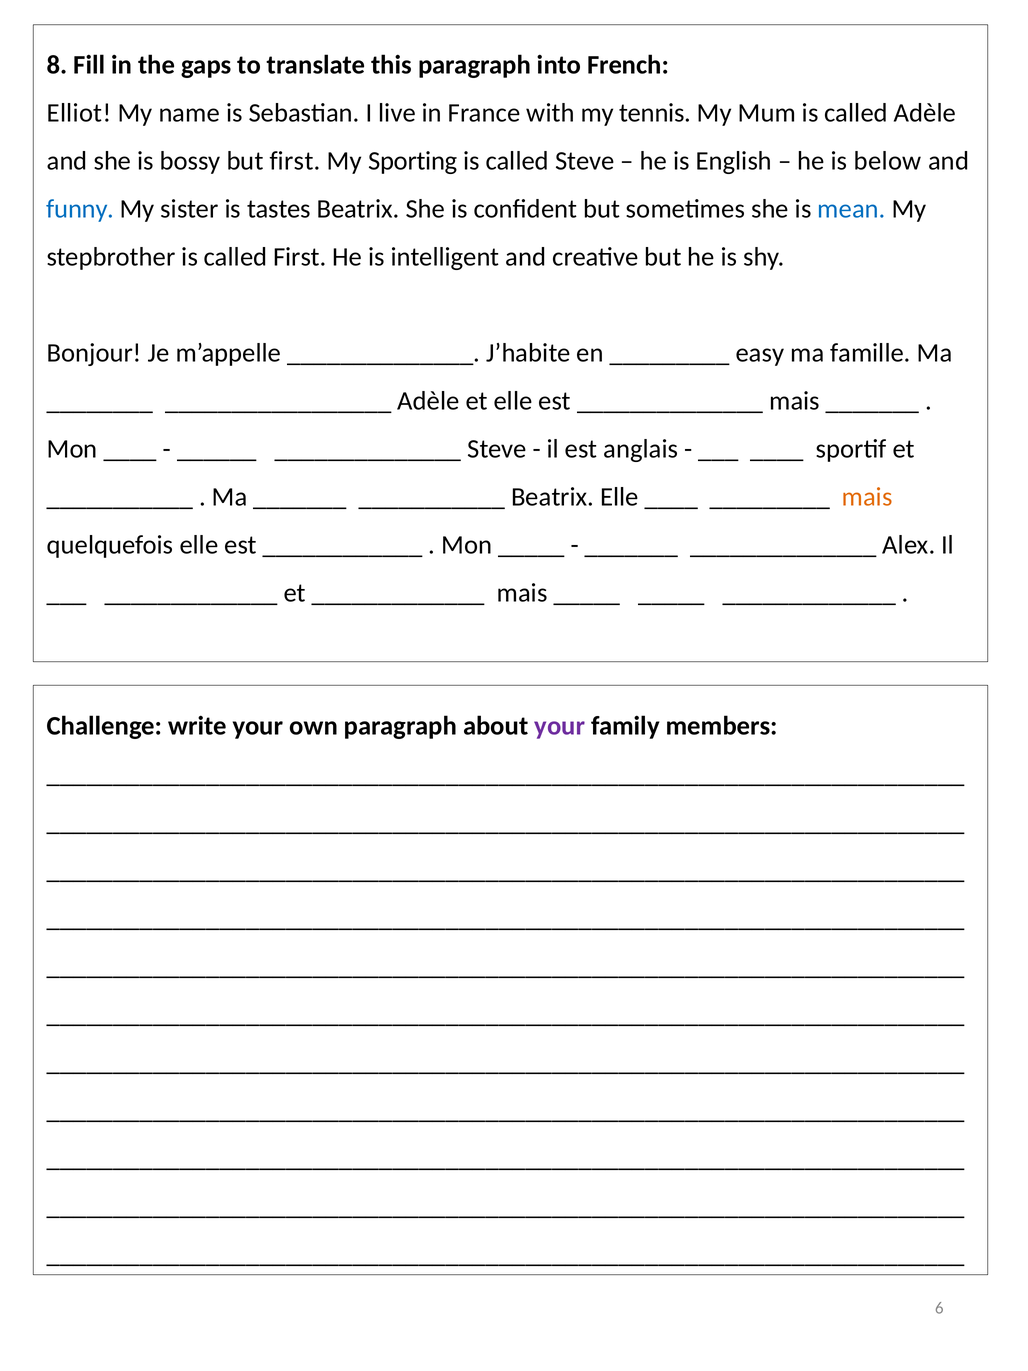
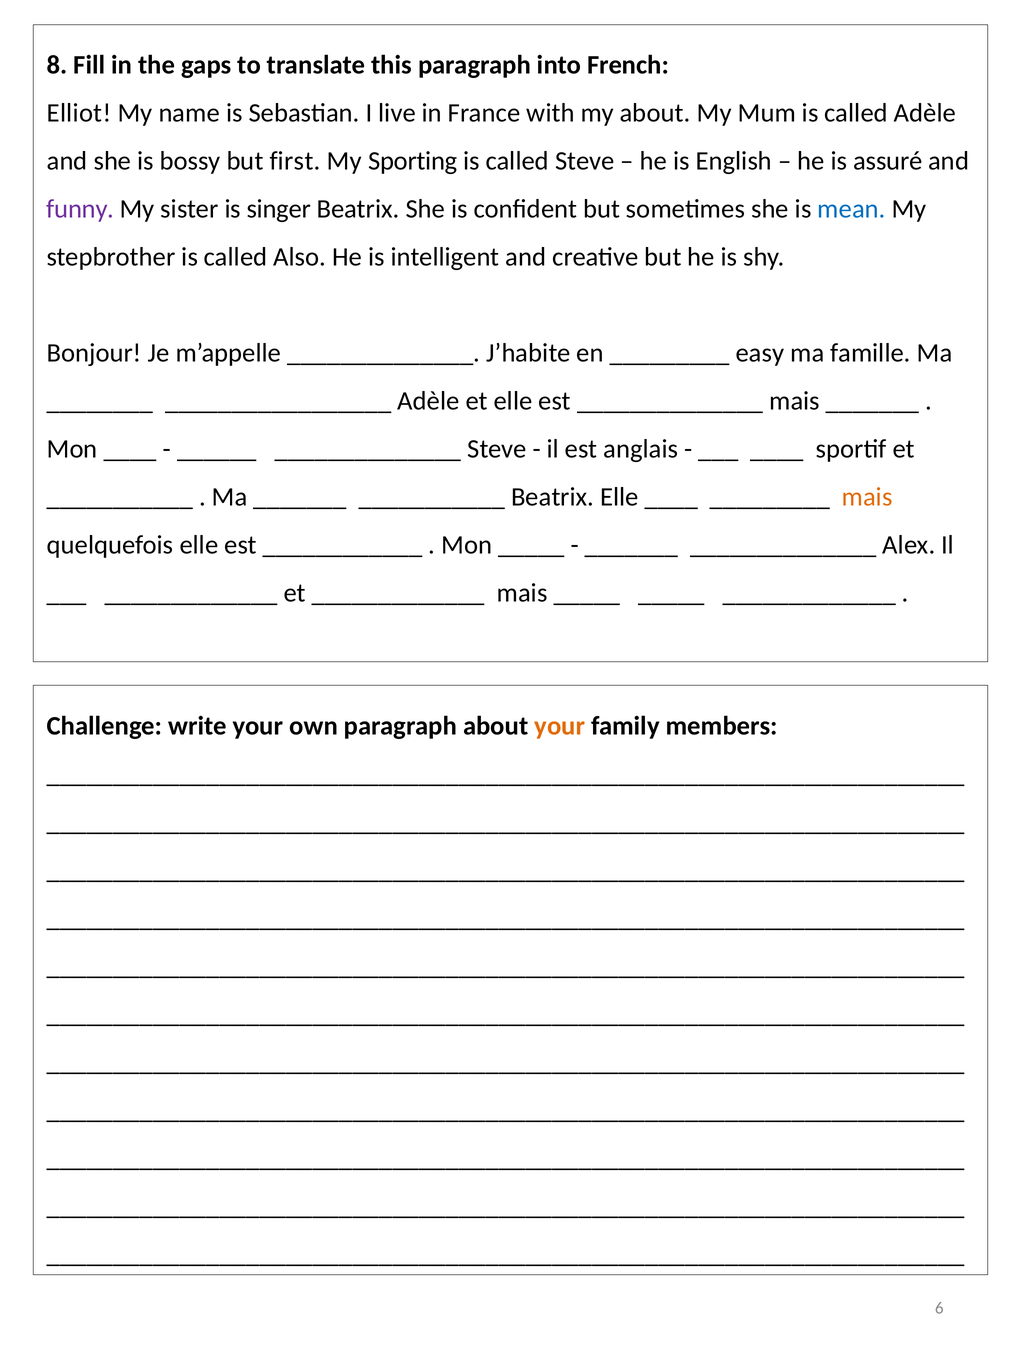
my tennis: tennis -> about (655, 113)
below: below -> assuré (888, 161)
funny colour: blue -> purple (80, 209)
tastes: tastes -> singer (279, 209)
called First: First -> Also (300, 257)
your colour: purple -> orange (560, 726)
